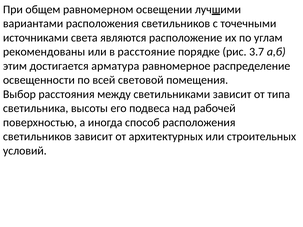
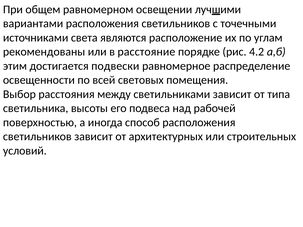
3.7: 3.7 -> 4.2 (257, 52)
арматура: арматура -> подвески (115, 66)
световой: световой -> световых (141, 80)
